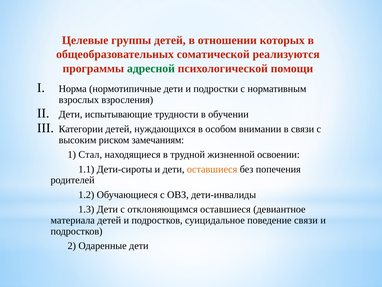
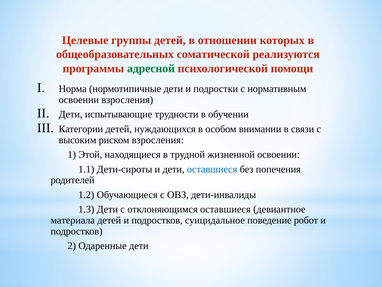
взрослых: взрослых -> освоении (79, 100)
риском замечаниям: замечаниям -> взросления (158, 140)
Стал: Стал -> Этой (90, 154)
оставшиеся colour: orange -> blue (212, 169)
поведение связи: связи -> робот (306, 220)
